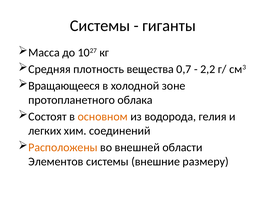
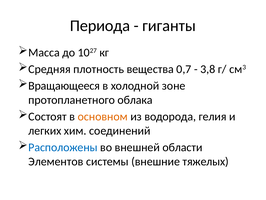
Системы: Системы -> Периода (100, 26)
2,2: 2,2 -> 3,8 (208, 69)
Расположены colour: orange -> blue (63, 147)
размеру: размеру -> тяжелых (206, 161)
